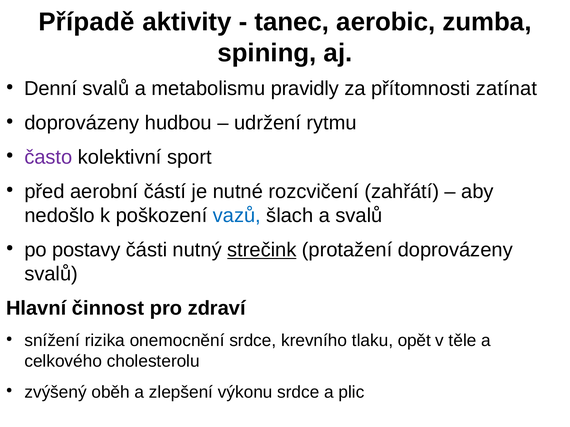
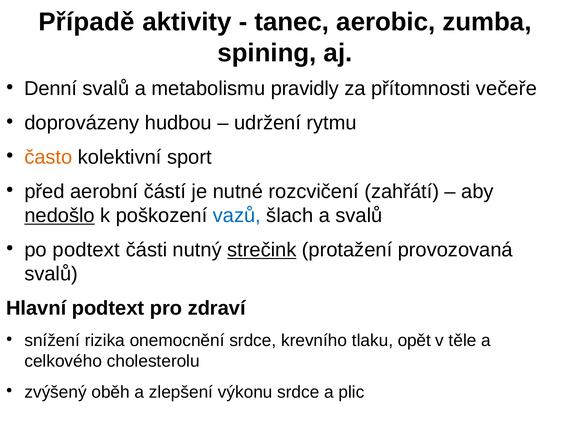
zatínat: zatínat -> večeře (506, 89)
často colour: purple -> orange (48, 157)
nedošlo underline: none -> present (60, 216)
po postavy: postavy -> podtext (86, 250)
protažení doprovázeny: doprovázeny -> provozovaná (455, 250)
Hlavní činnost: činnost -> podtext (108, 309)
